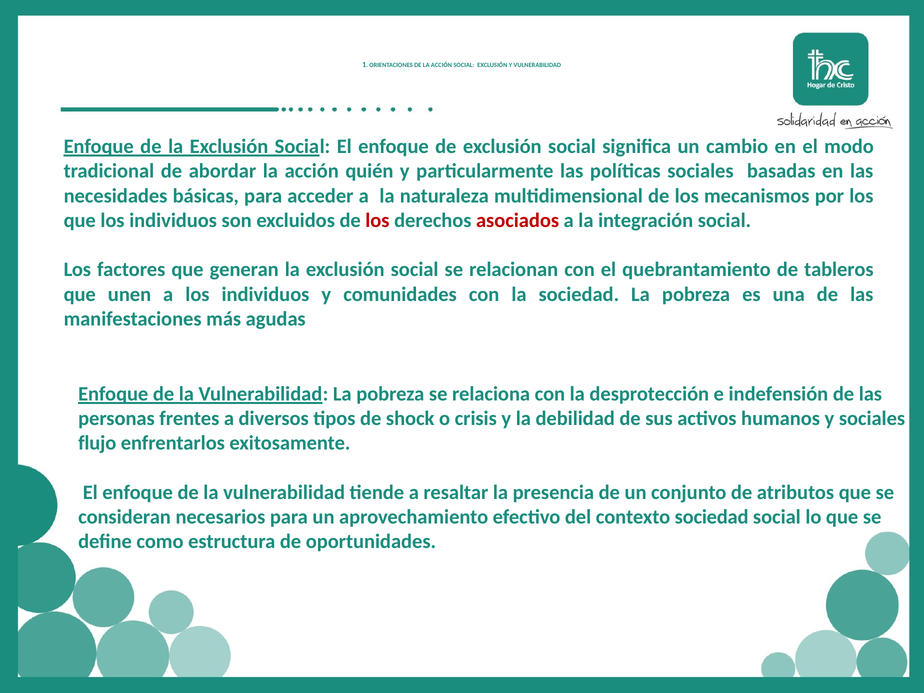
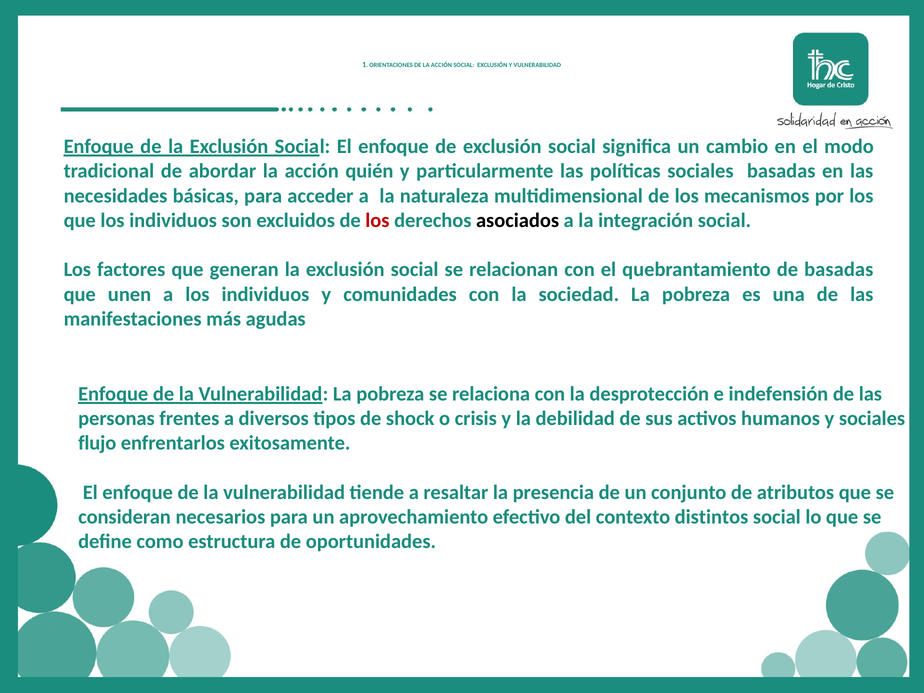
asociados colour: red -> black (518, 220)
de tableros: tableros -> basadas (839, 270)
contexto sociedad: sociedad -> distintos (712, 517)
